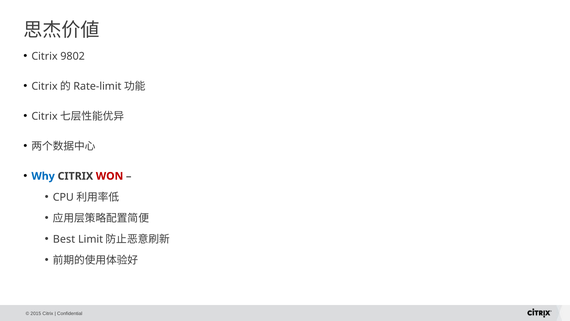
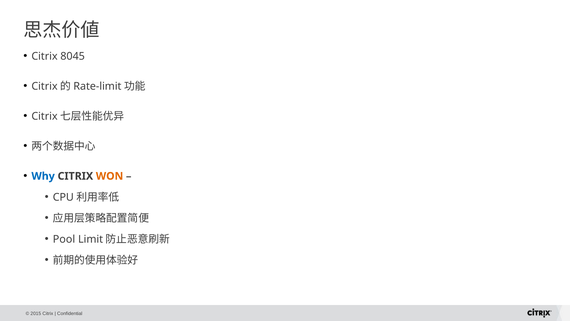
9802: 9802 -> 8045 (73, 56)
WON colour: red -> orange (110, 176)
Best: Best -> Pool (64, 239)
